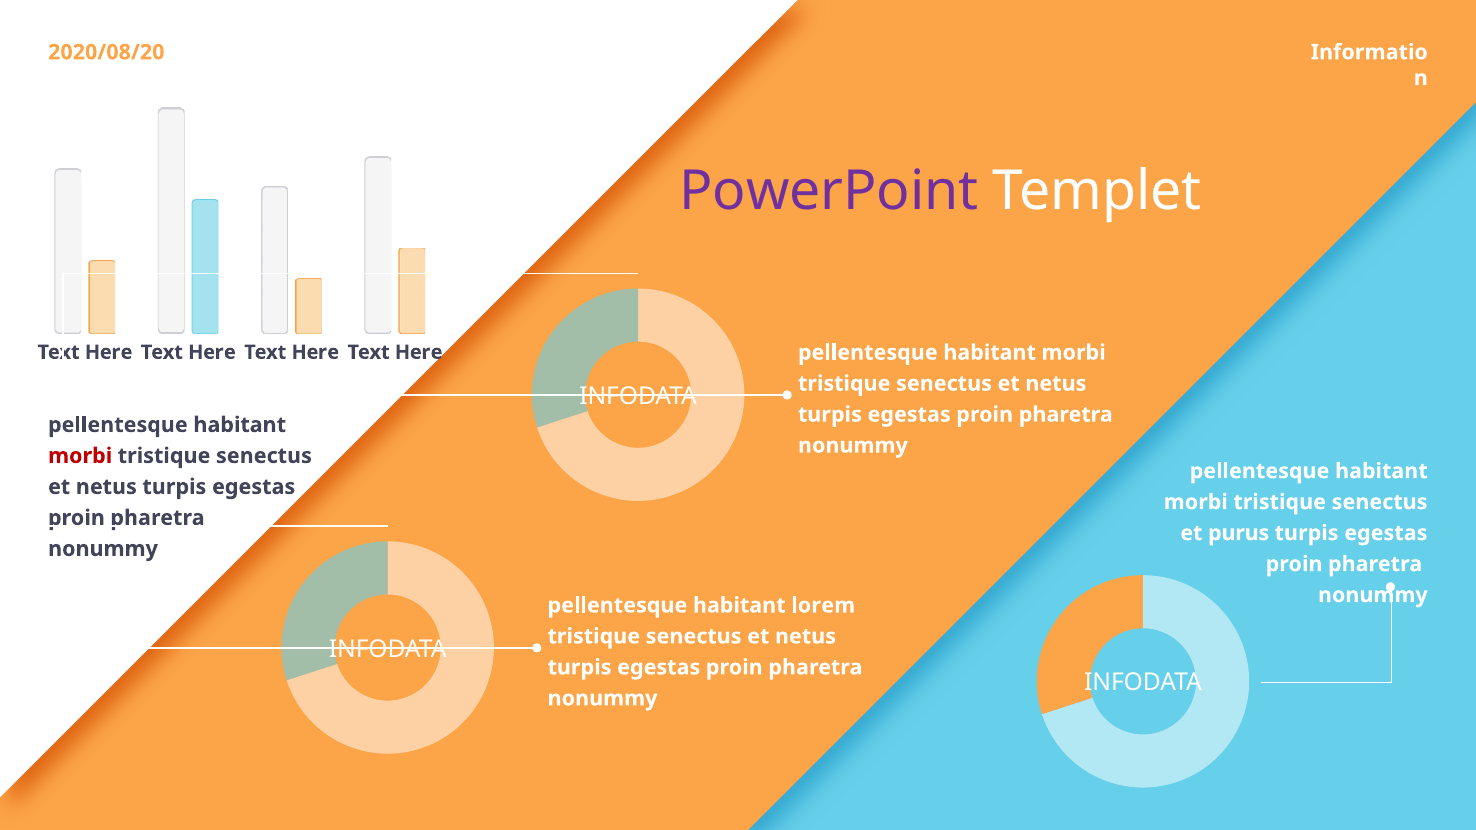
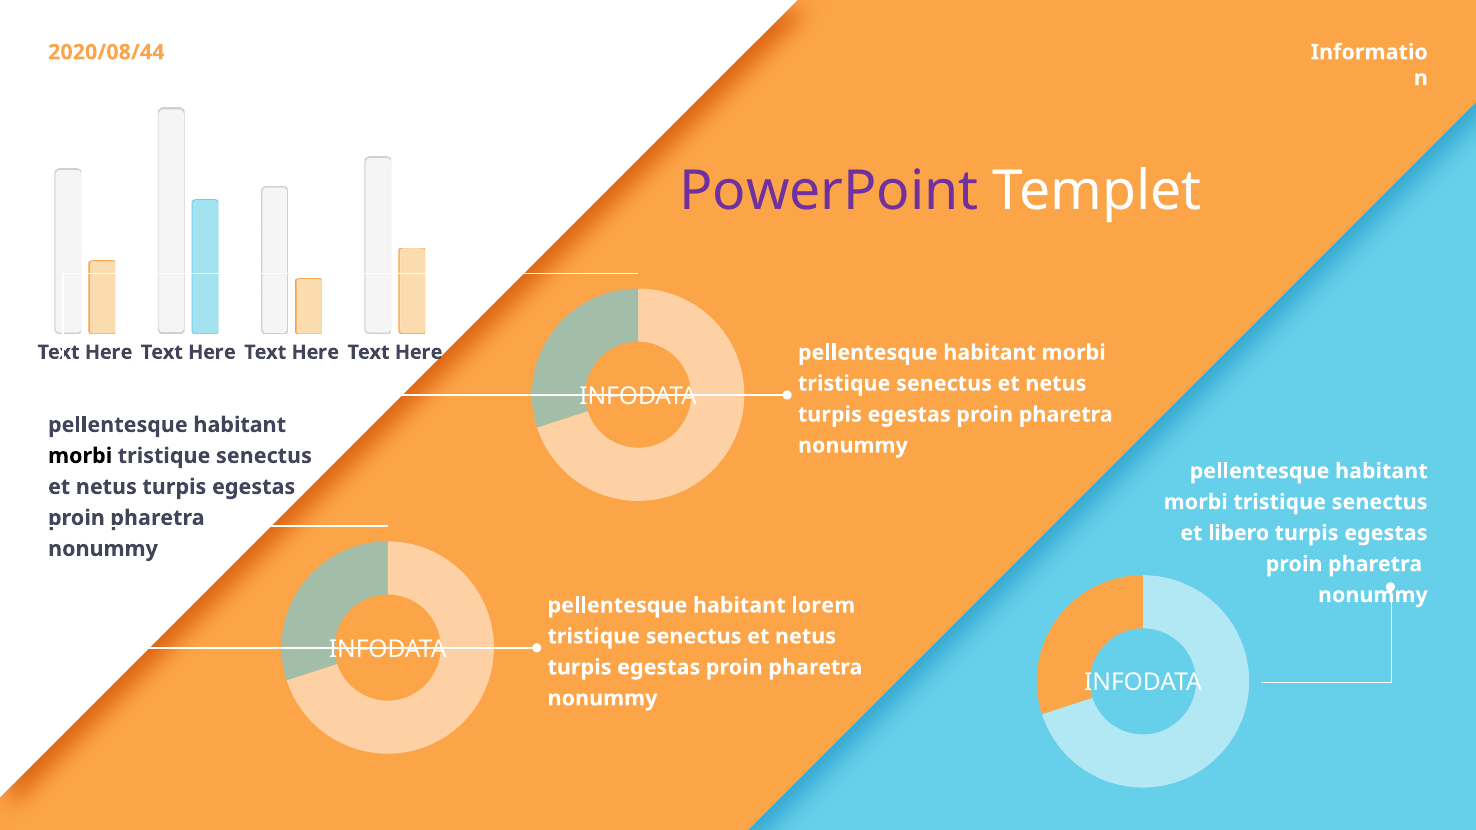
2020/08/20: 2020/08/20 -> 2020/08/44 (106, 52)
morbi colour: red -> black (80, 456)
purus: purus -> libero (1239, 533)
